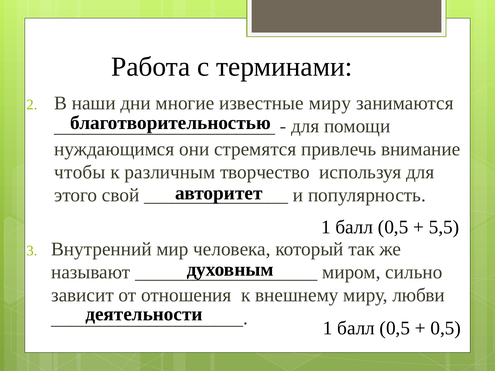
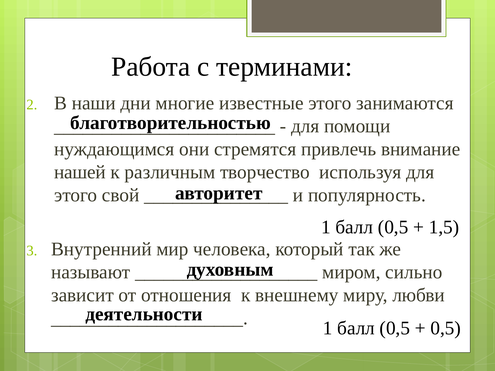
известные миру: миру -> этого (330, 103)
чтобы: чтобы -> нашей (80, 172)
5,5: 5,5 -> 1,5 (444, 227)
